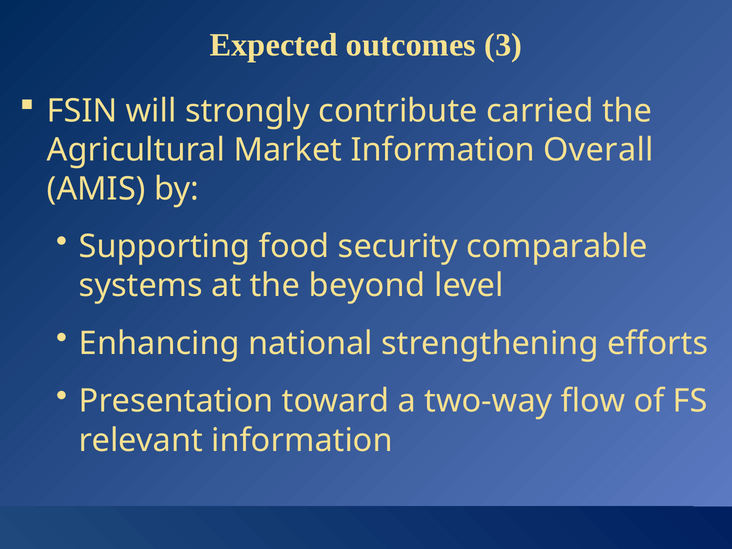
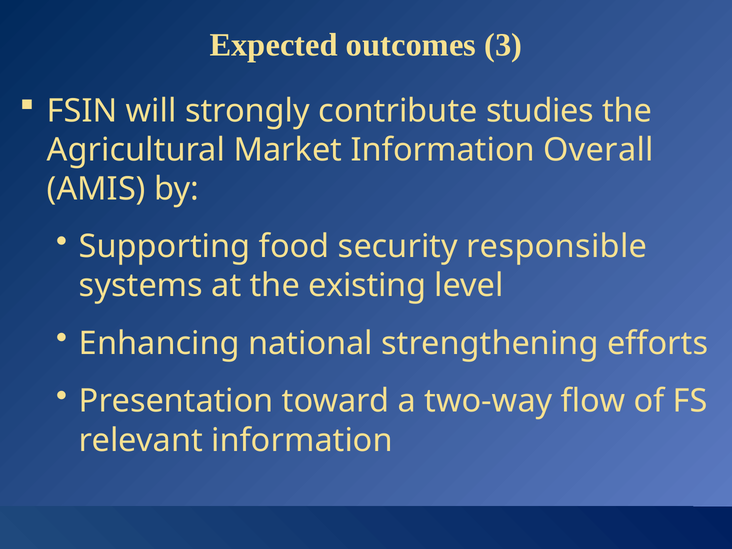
carried: carried -> studies (540, 111)
comparable: comparable -> responsible (557, 247)
beyond: beyond -> existing (367, 286)
